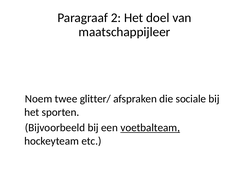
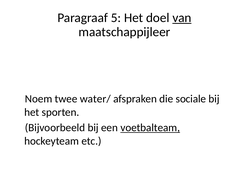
2: 2 -> 5 (116, 18)
van underline: none -> present (182, 18)
glitter/: glitter/ -> water/ (95, 99)
